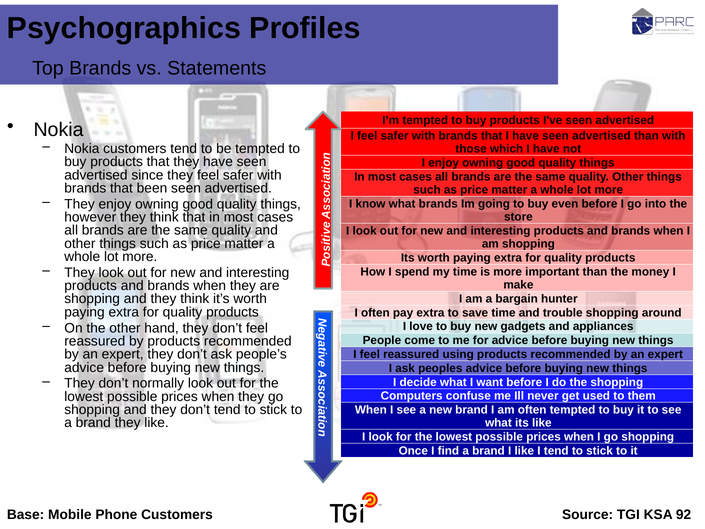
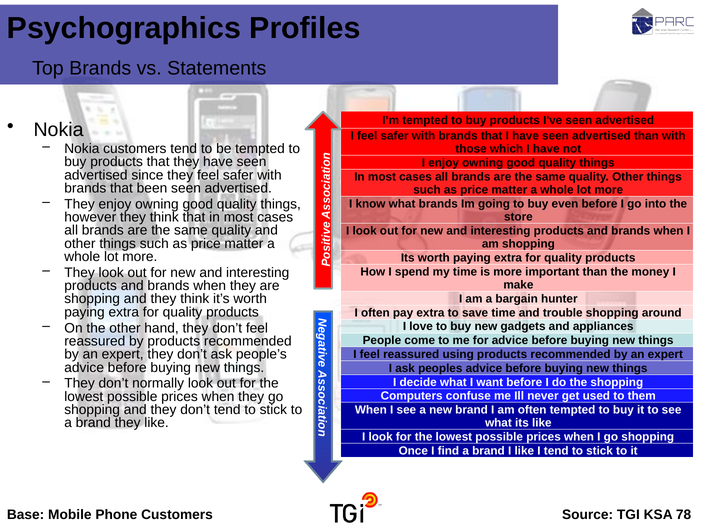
92: 92 -> 78 (684, 515)
